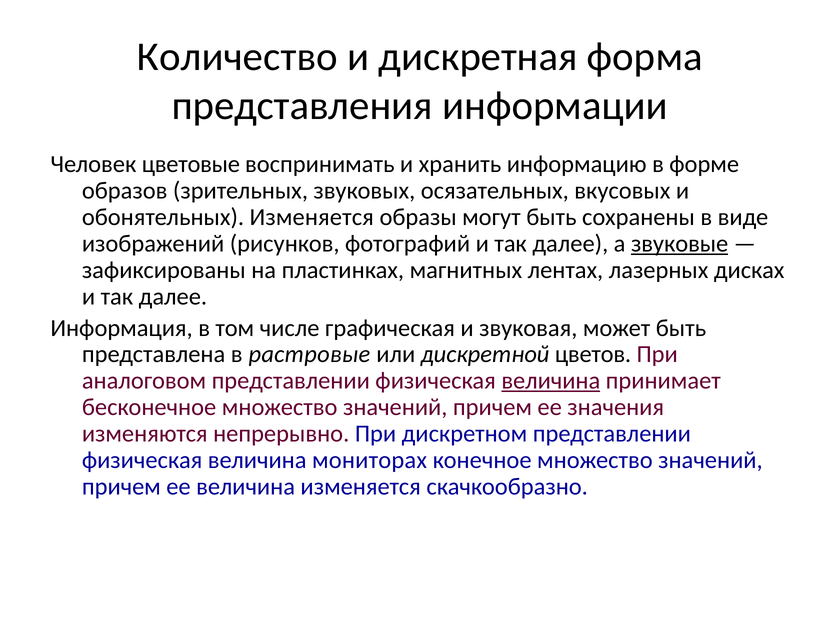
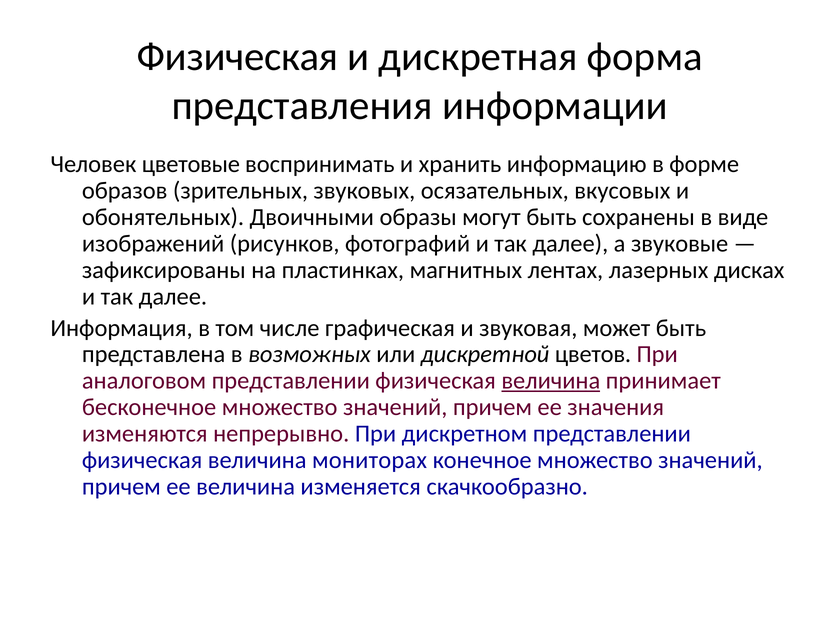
Количество: Количество -> Физическая (238, 57)
обонятельных Изменяется: Изменяется -> Двоичными (312, 217)
звуковые underline: present -> none (680, 244)
растровые: растровые -> возможных (310, 354)
